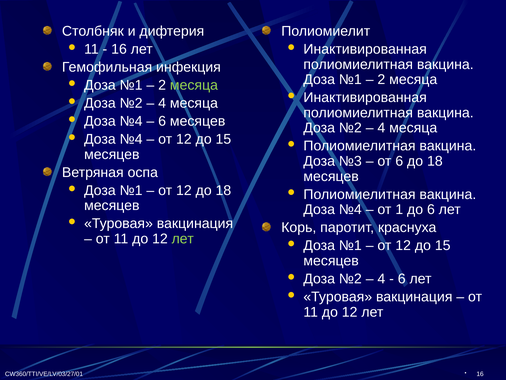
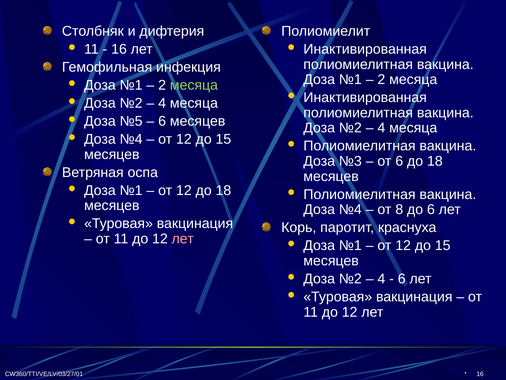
№4: №4 -> №5 (131, 121)
1: 1 -> 8 (399, 209)
лет colour: light green -> pink (183, 239)
